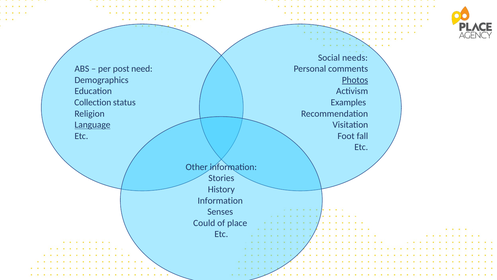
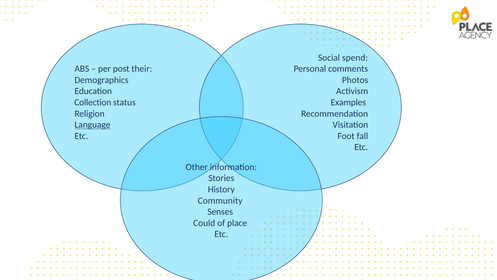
needs: needs -> spend (355, 58)
need: need -> their (142, 69)
Photos underline: present -> none (355, 80)
Information: Information -> Community (220, 200)
